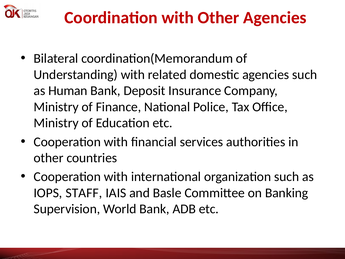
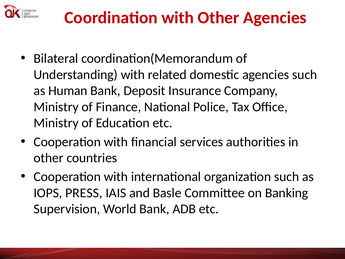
STAFF: STAFF -> PRESS (84, 193)
